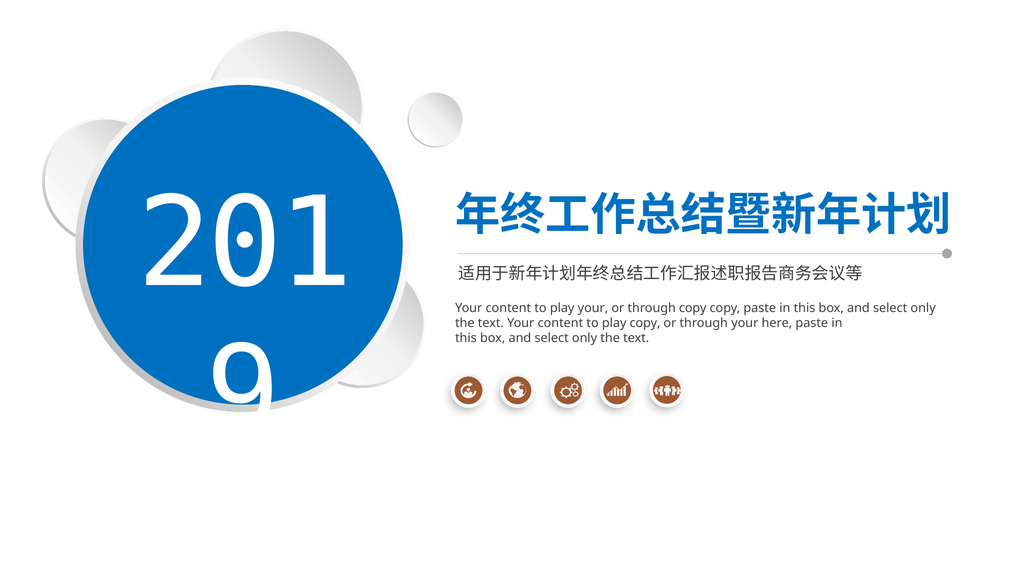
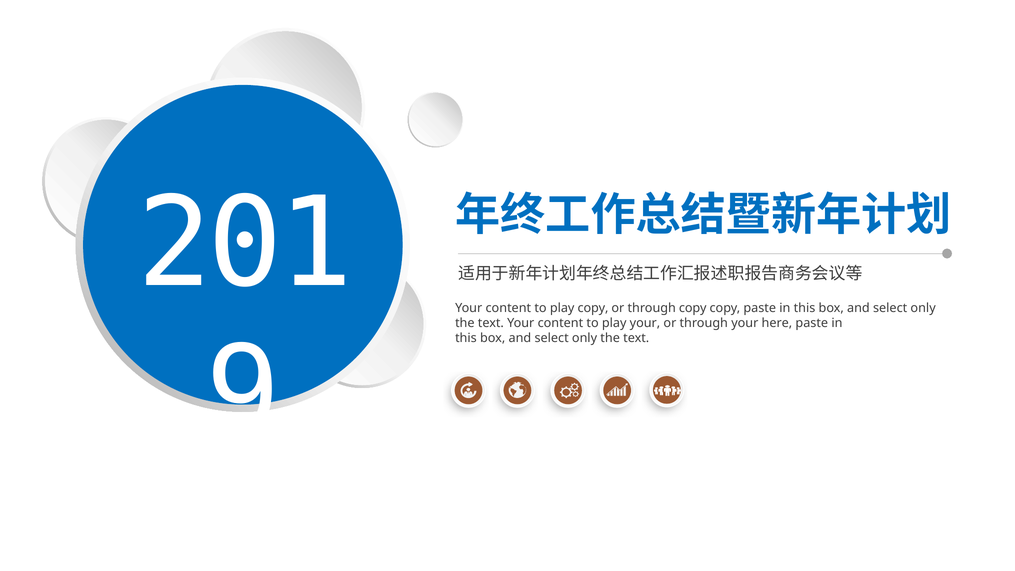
play your: your -> copy (593, 308)
play copy: copy -> your (645, 323)
